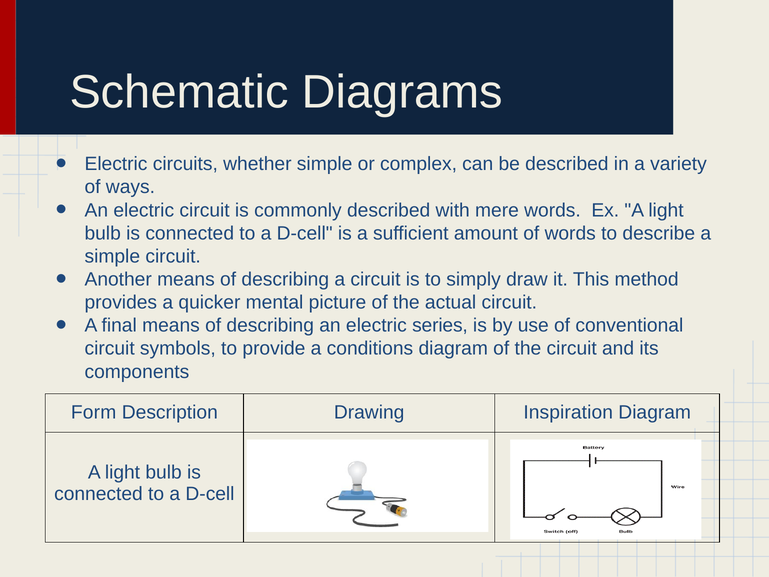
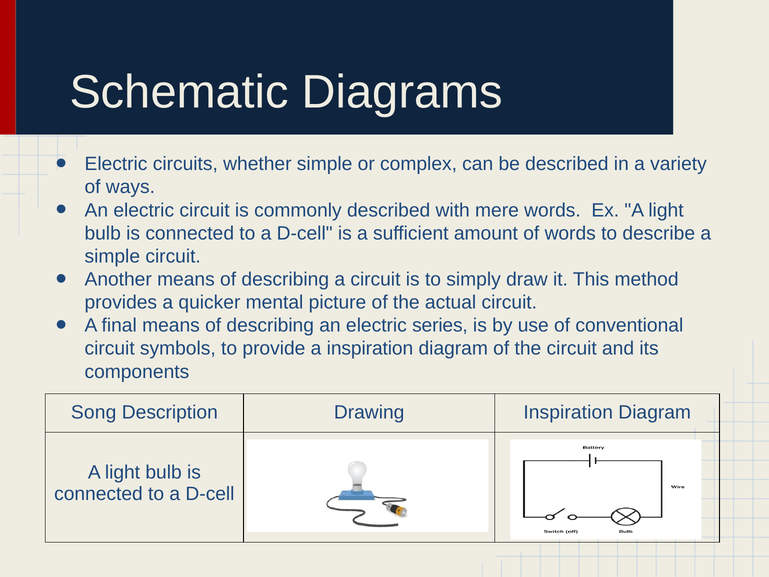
a conditions: conditions -> inspiration (370, 348)
Form: Form -> Song (94, 412)
